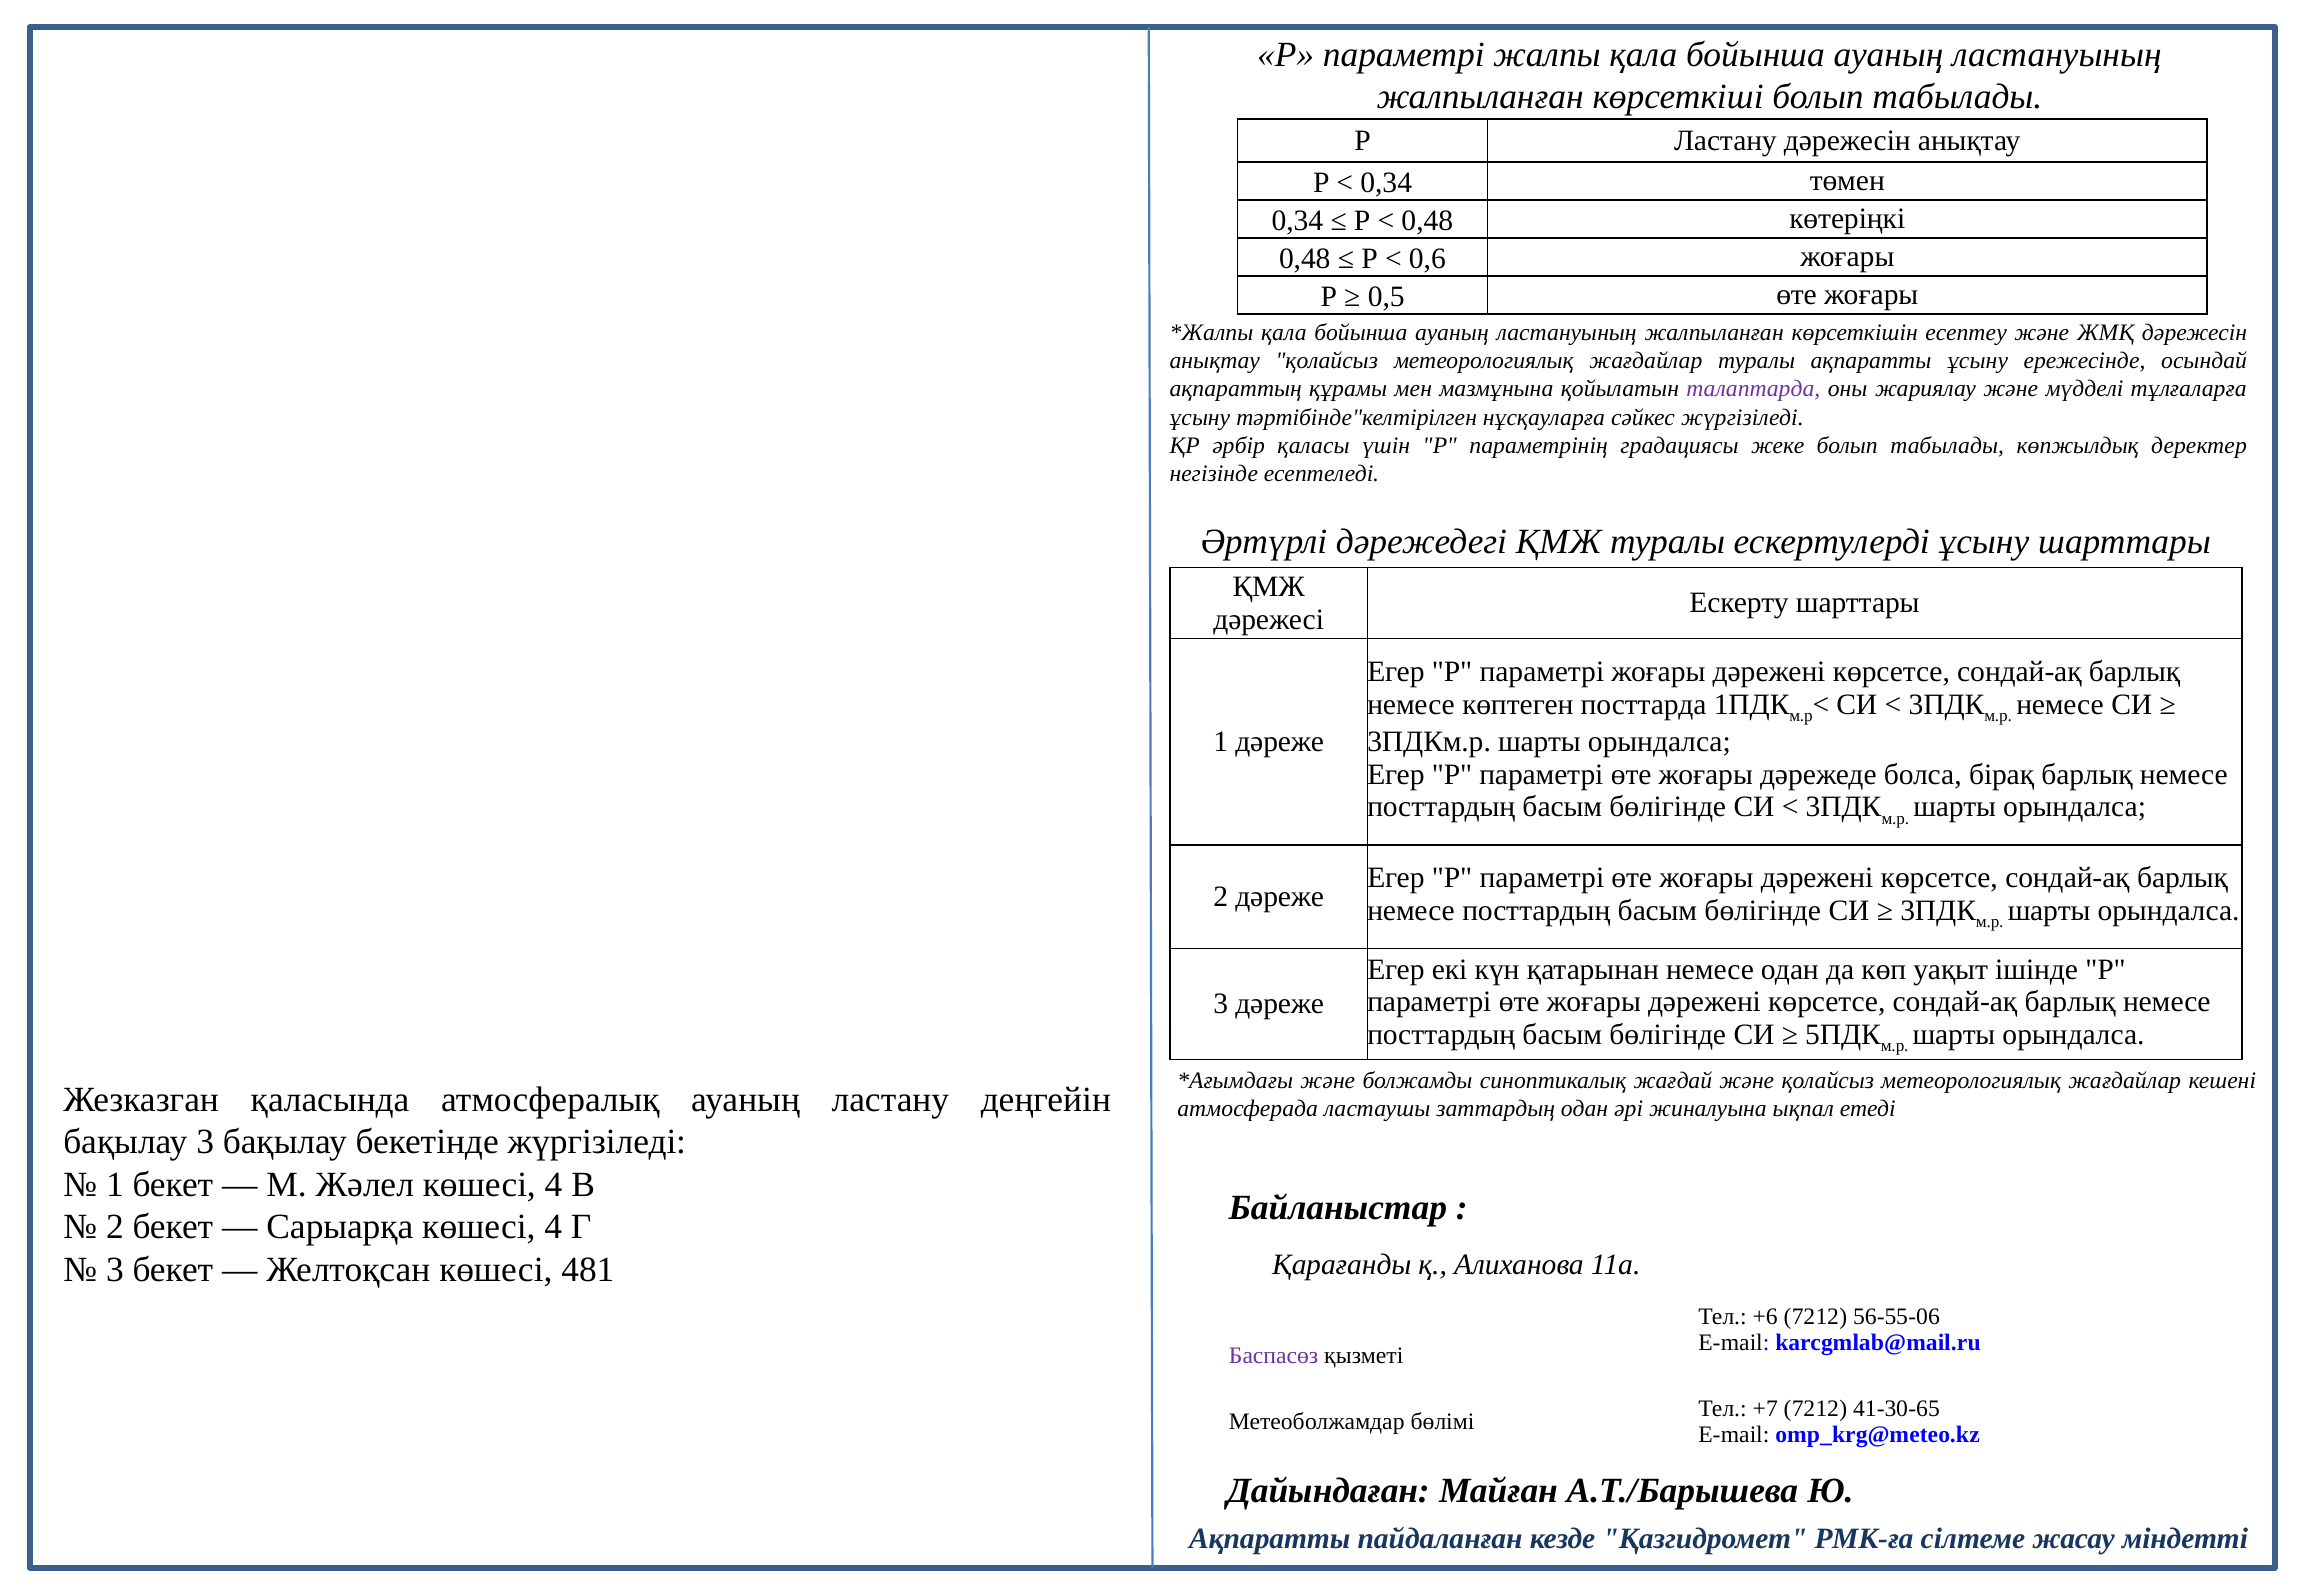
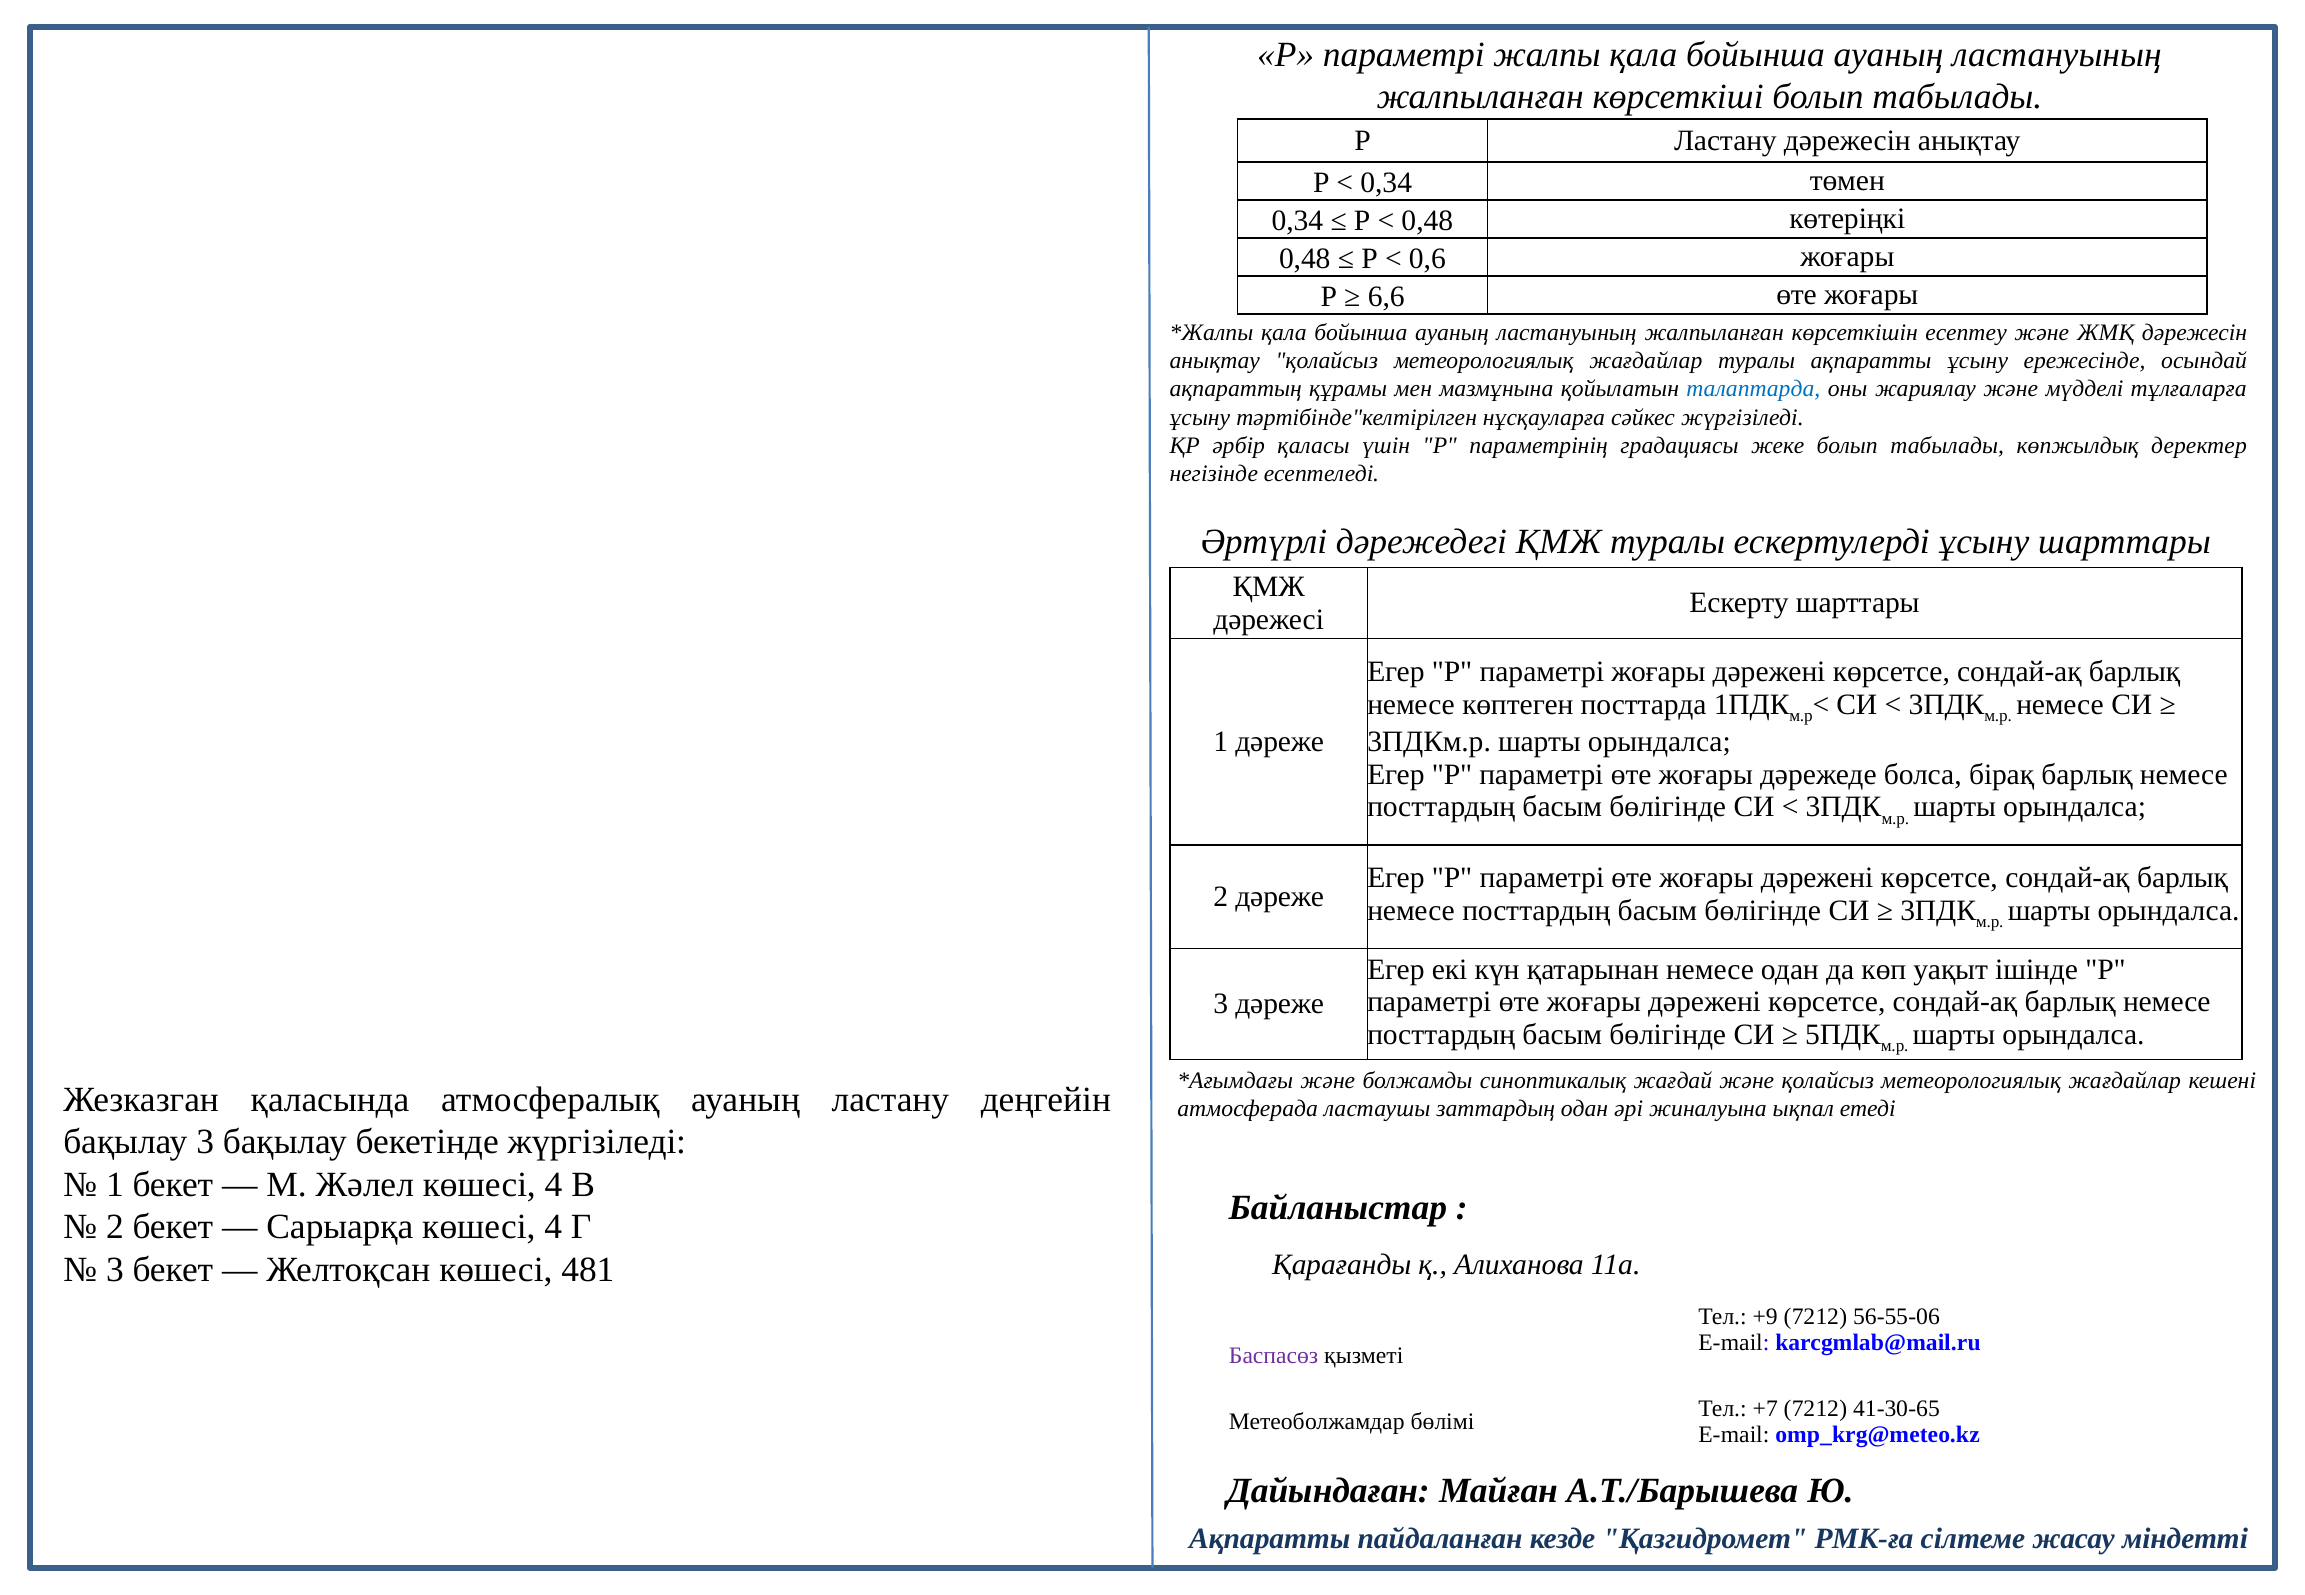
0,5: 0,5 -> 6,6 (1386, 296)
талаптарда colour: purple -> blue (1753, 389)
+6: +6 -> +9 (1765, 1317)
